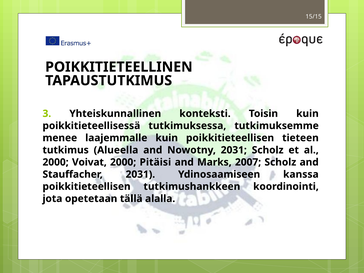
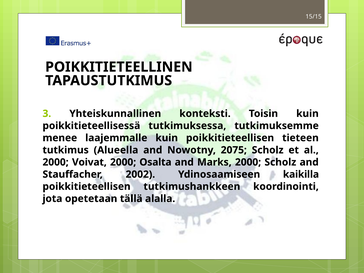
Nowotny 2031: 2031 -> 2075 (234, 150)
Pitäisi: Pitäisi -> Osalta (155, 162)
Marks 2007: 2007 -> 2000 (248, 162)
Stauffacher 2031: 2031 -> 2002 (140, 174)
kanssa: kanssa -> kaikilla (301, 174)
